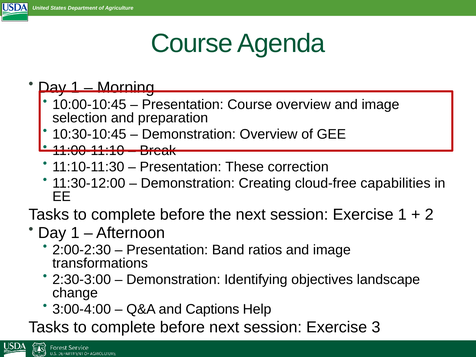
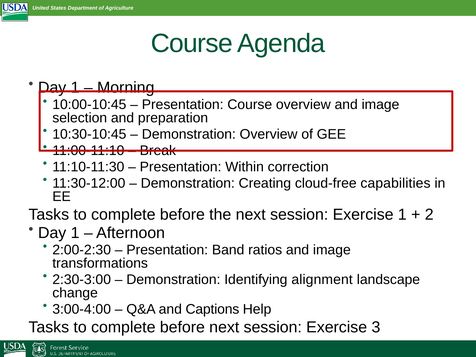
These: These -> Within (245, 167)
objectives: objectives -> alignment (322, 280)
